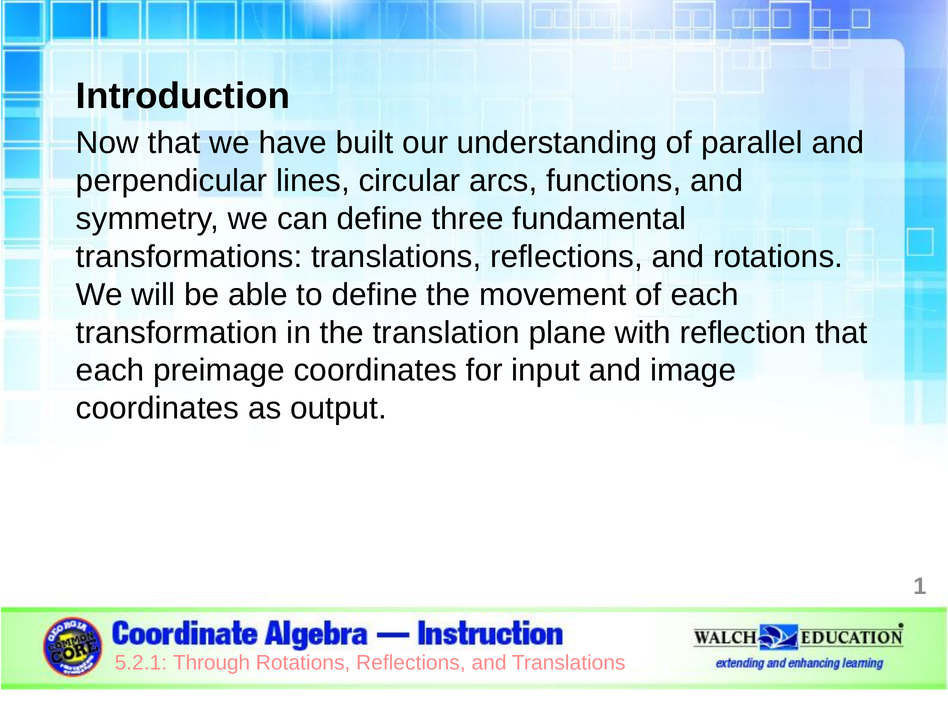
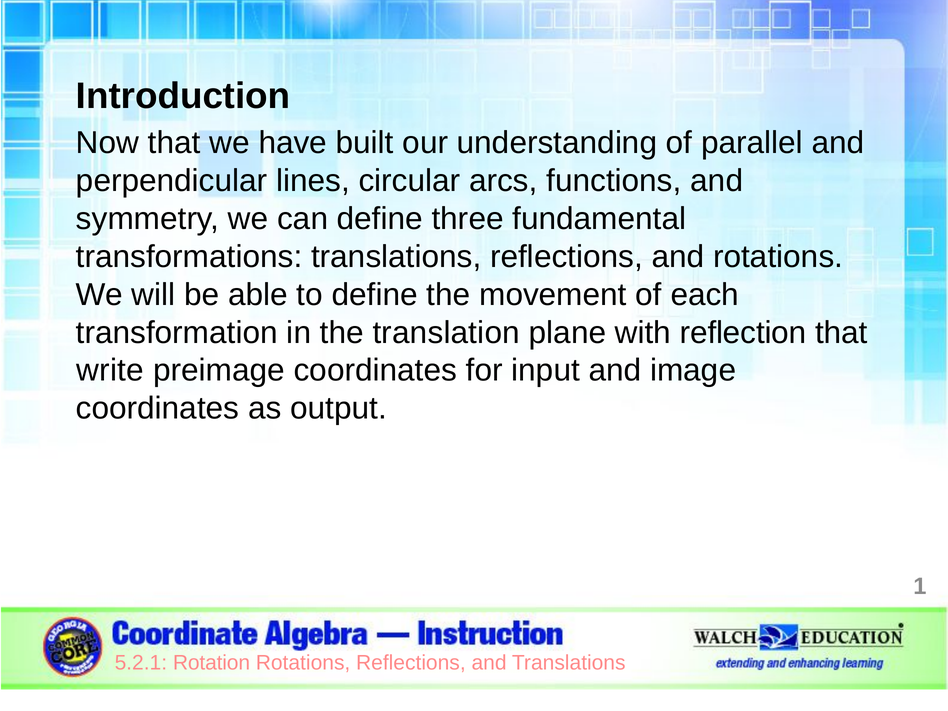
each: each -> write (110, 371)
Through: Through -> Rotation (212, 663)
